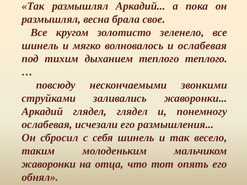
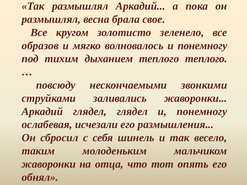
шинель: шинель -> образов (40, 46)
волновалось и ослабевая: ослабевая -> понемногу (202, 46)
